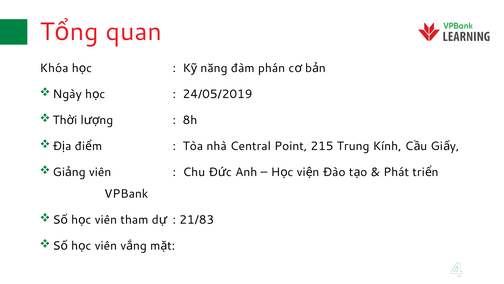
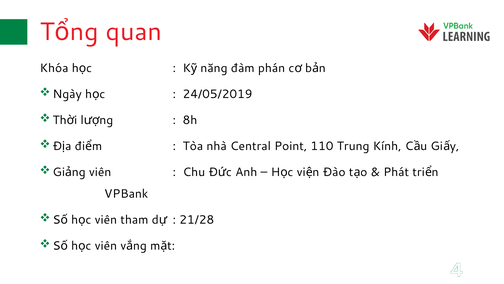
215: 215 -> 110 (322, 146)
21/83: 21/83 -> 21/28 (197, 219)
